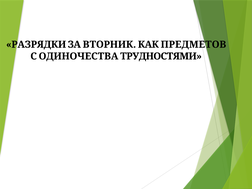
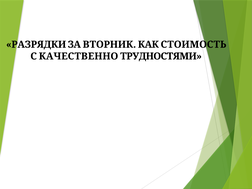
ПРЕДМЕТОВ: ПРЕДМЕТОВ -> СТОИМОСТЬ (194, 44)
ОДИНОЧЕСТВА: ОДИНОЧЕСТВА -> КАЧЕСТВЕННО (78, 56)
